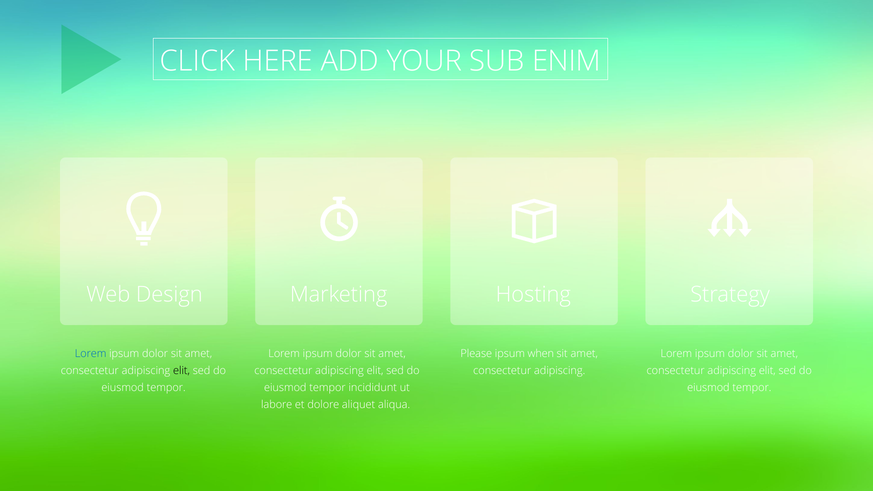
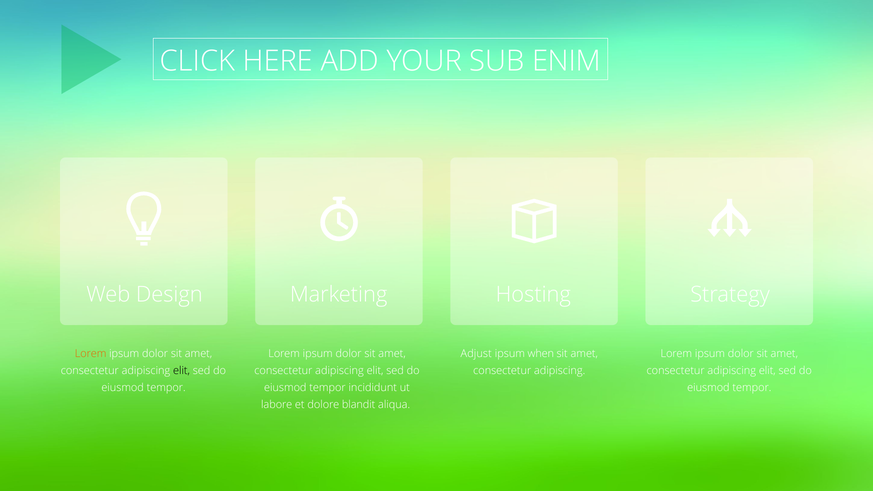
Lorem colour: blue -> orange (91, 354)
Please: Please -> Adjust (476, 354)
aliquet: aliquet -> blandit (359, 405)
